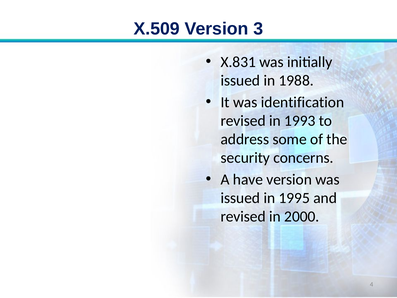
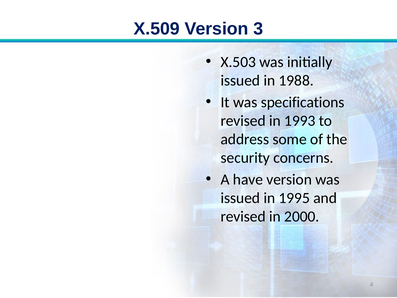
X.831: X.831 -> X.503 (238, 62)
identification: identification -> specifications (303, 102)
